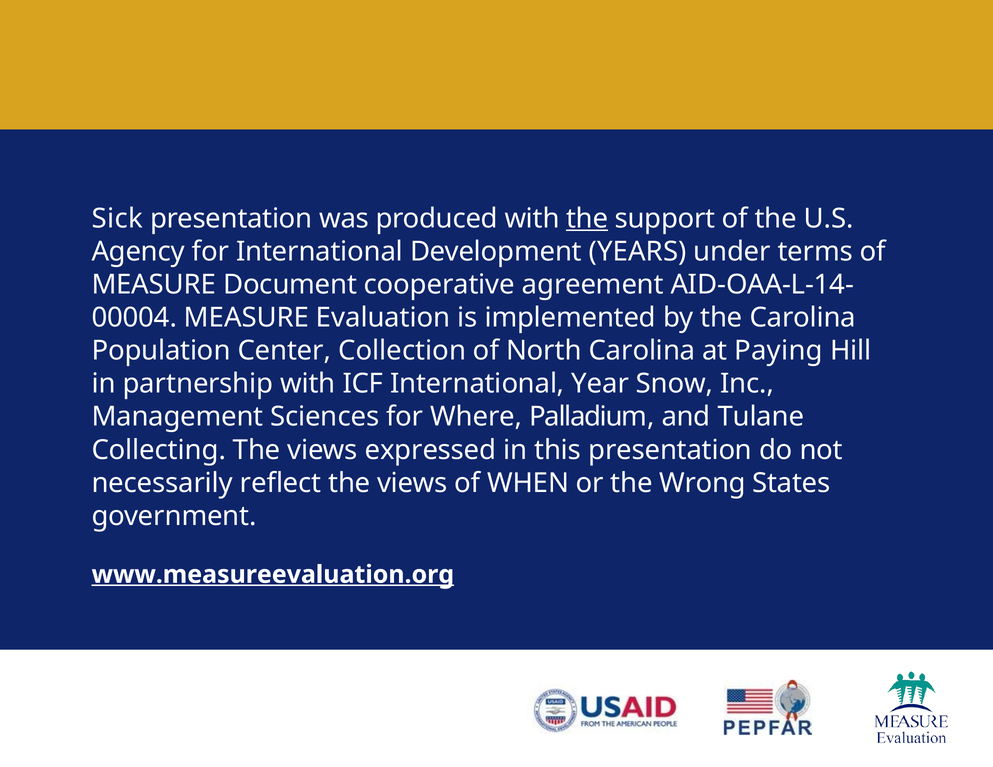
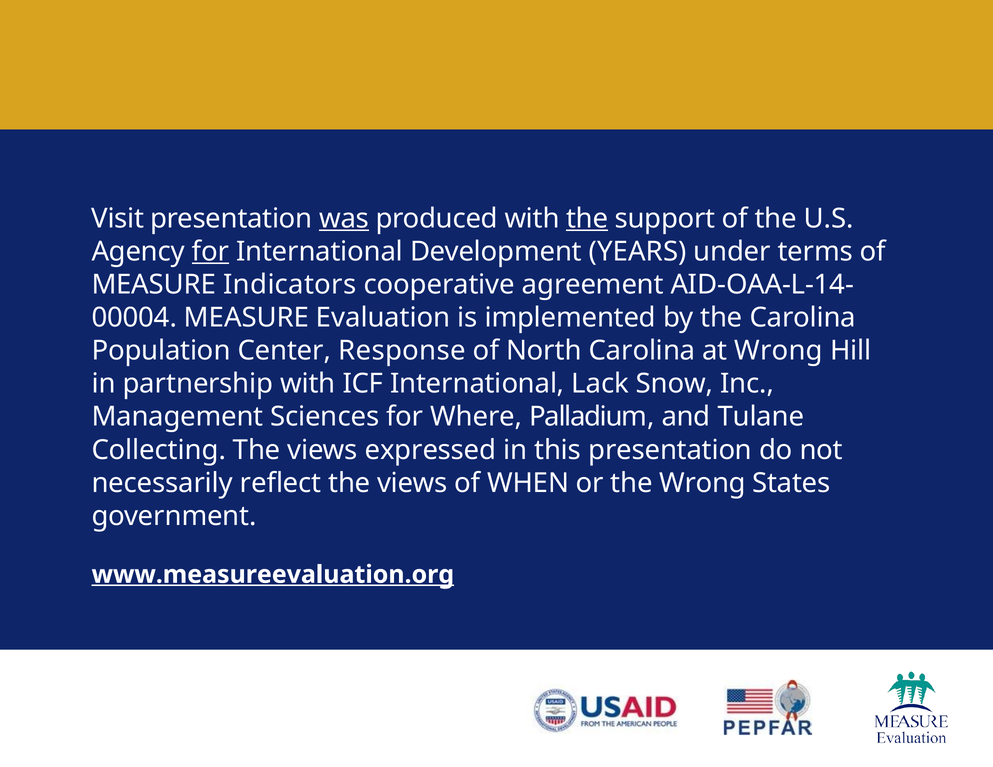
Sick: Sick -> Visit (118, 219)
was underline: none -> present (344, 219)
for underline: none -> present (210, 252)
Document: Document -> Indicators (290, 285)
Collection: Collection -> Response (402, 351)
at Paying: Paying -> Wrong (779, 351)
Year: Year -> Lack (600, 384)
